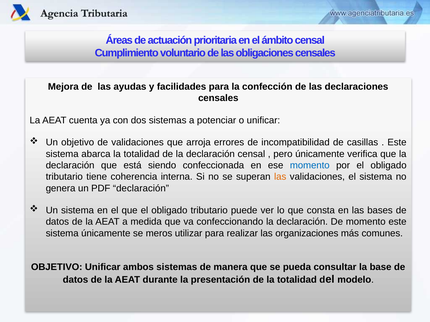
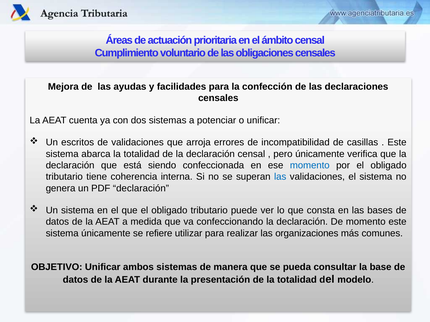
Un objetivo: objetivo -> escritos (78, 143)
las colour: orange -> blue (280, 177)
meros: meros -> refiere (159, 234)
